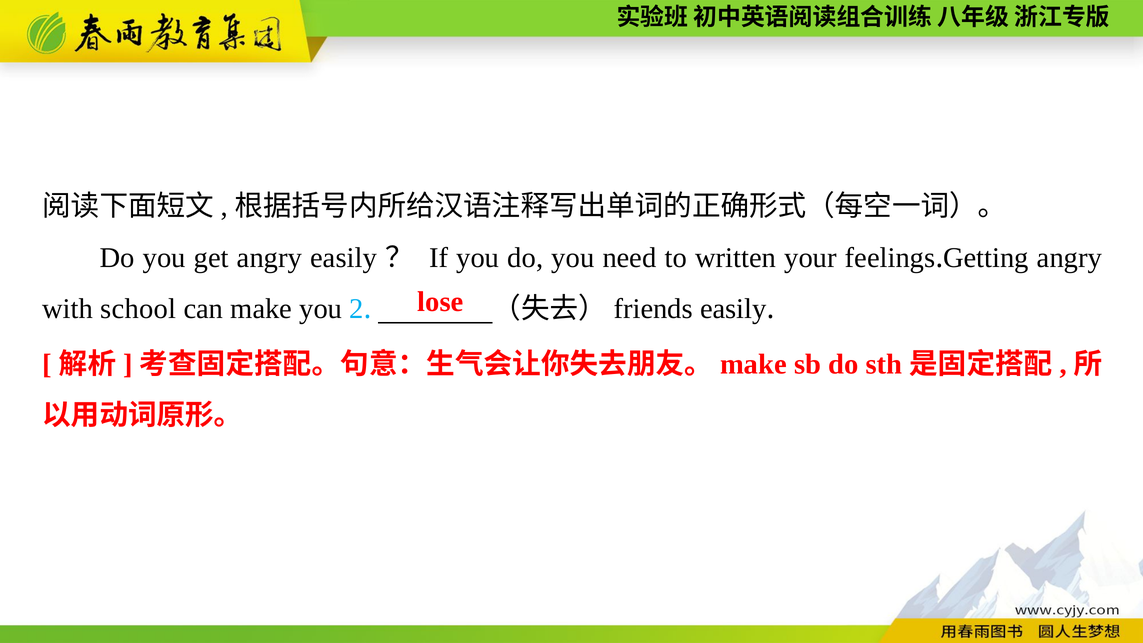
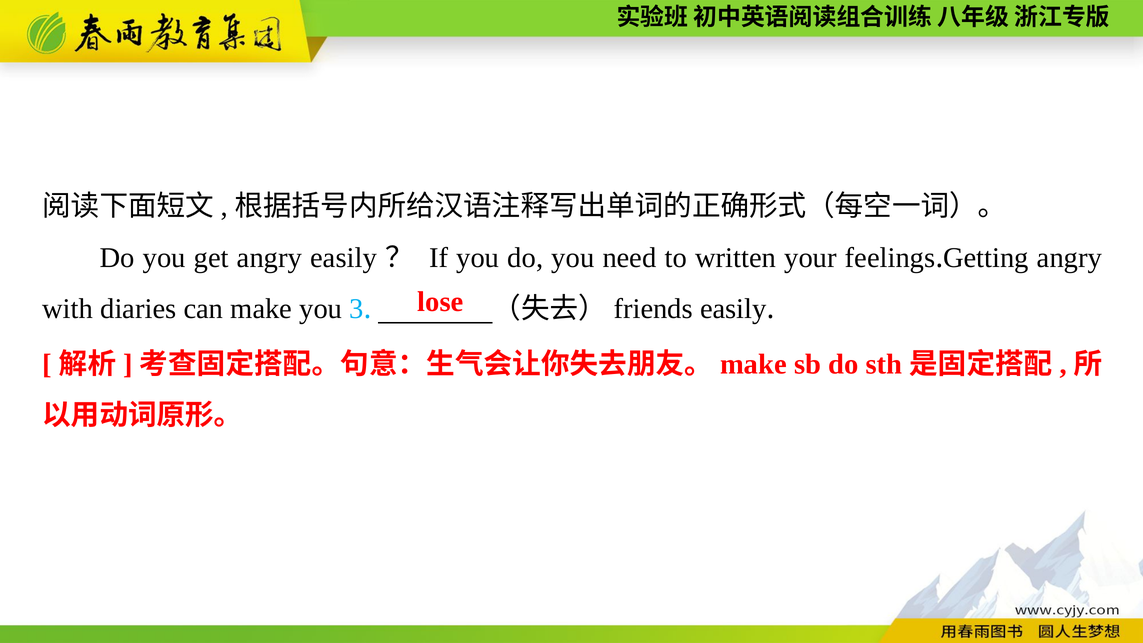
school: school -> diaries (138, 309)
2: 2 -> 3 (357, 309)
